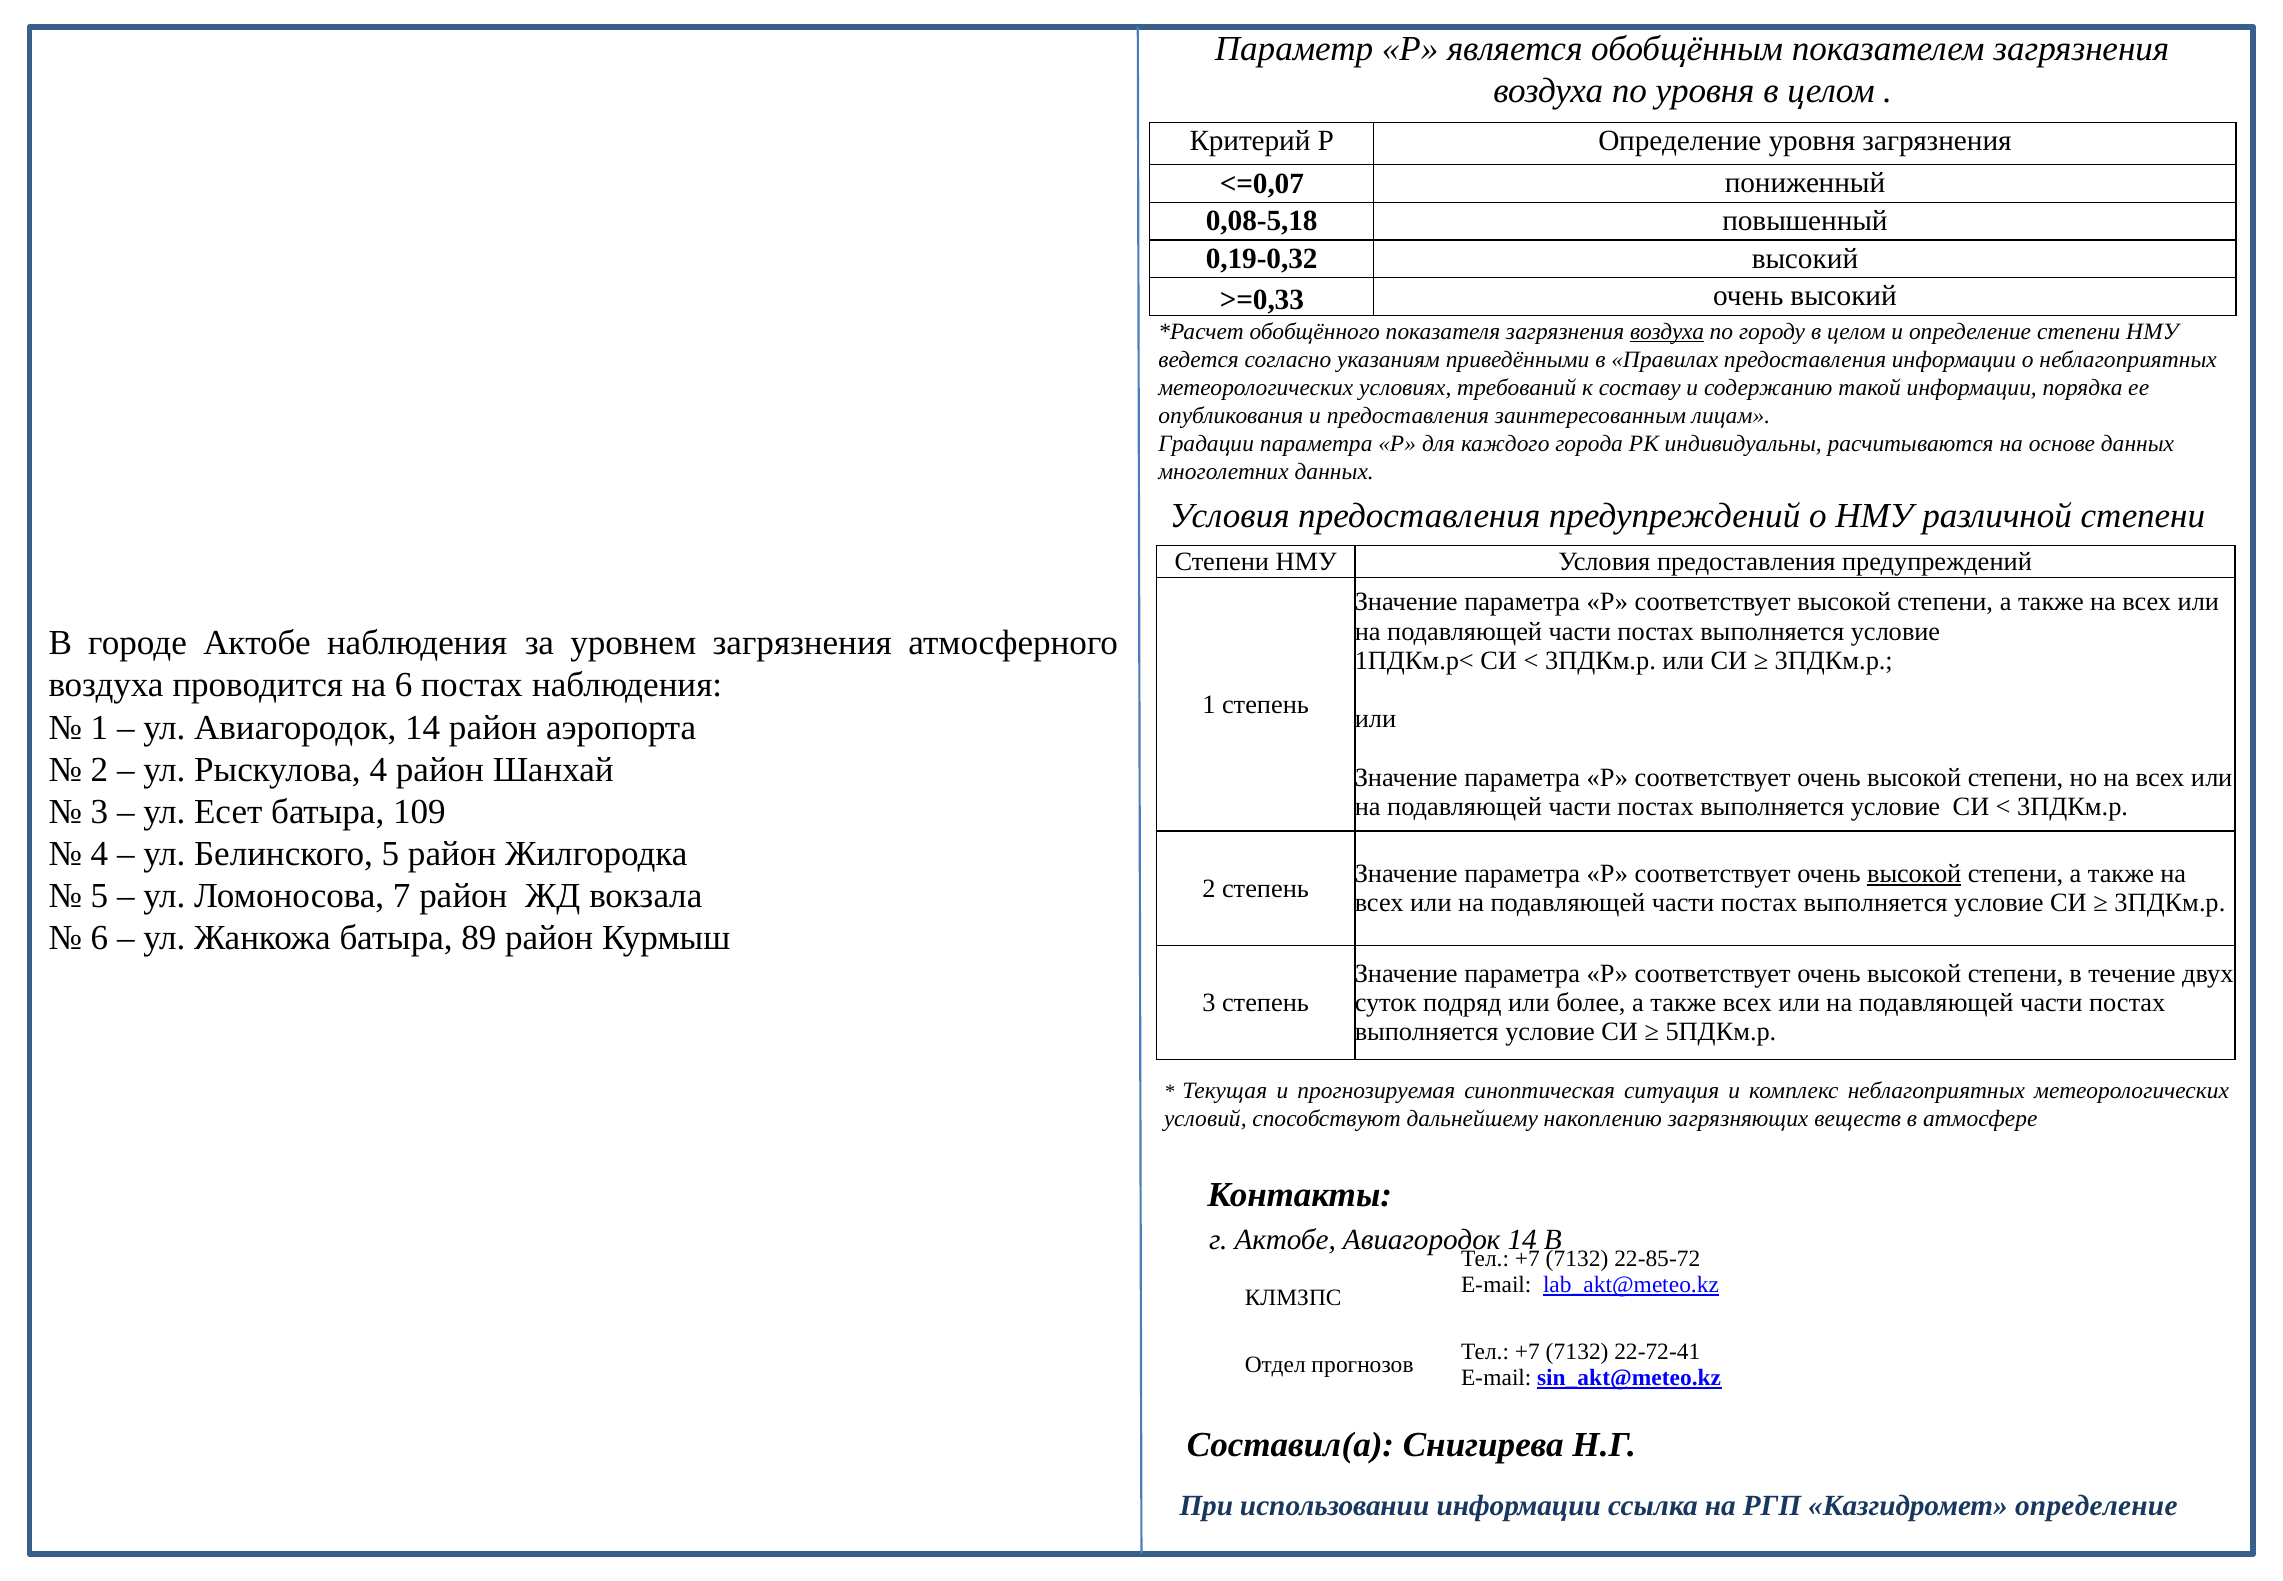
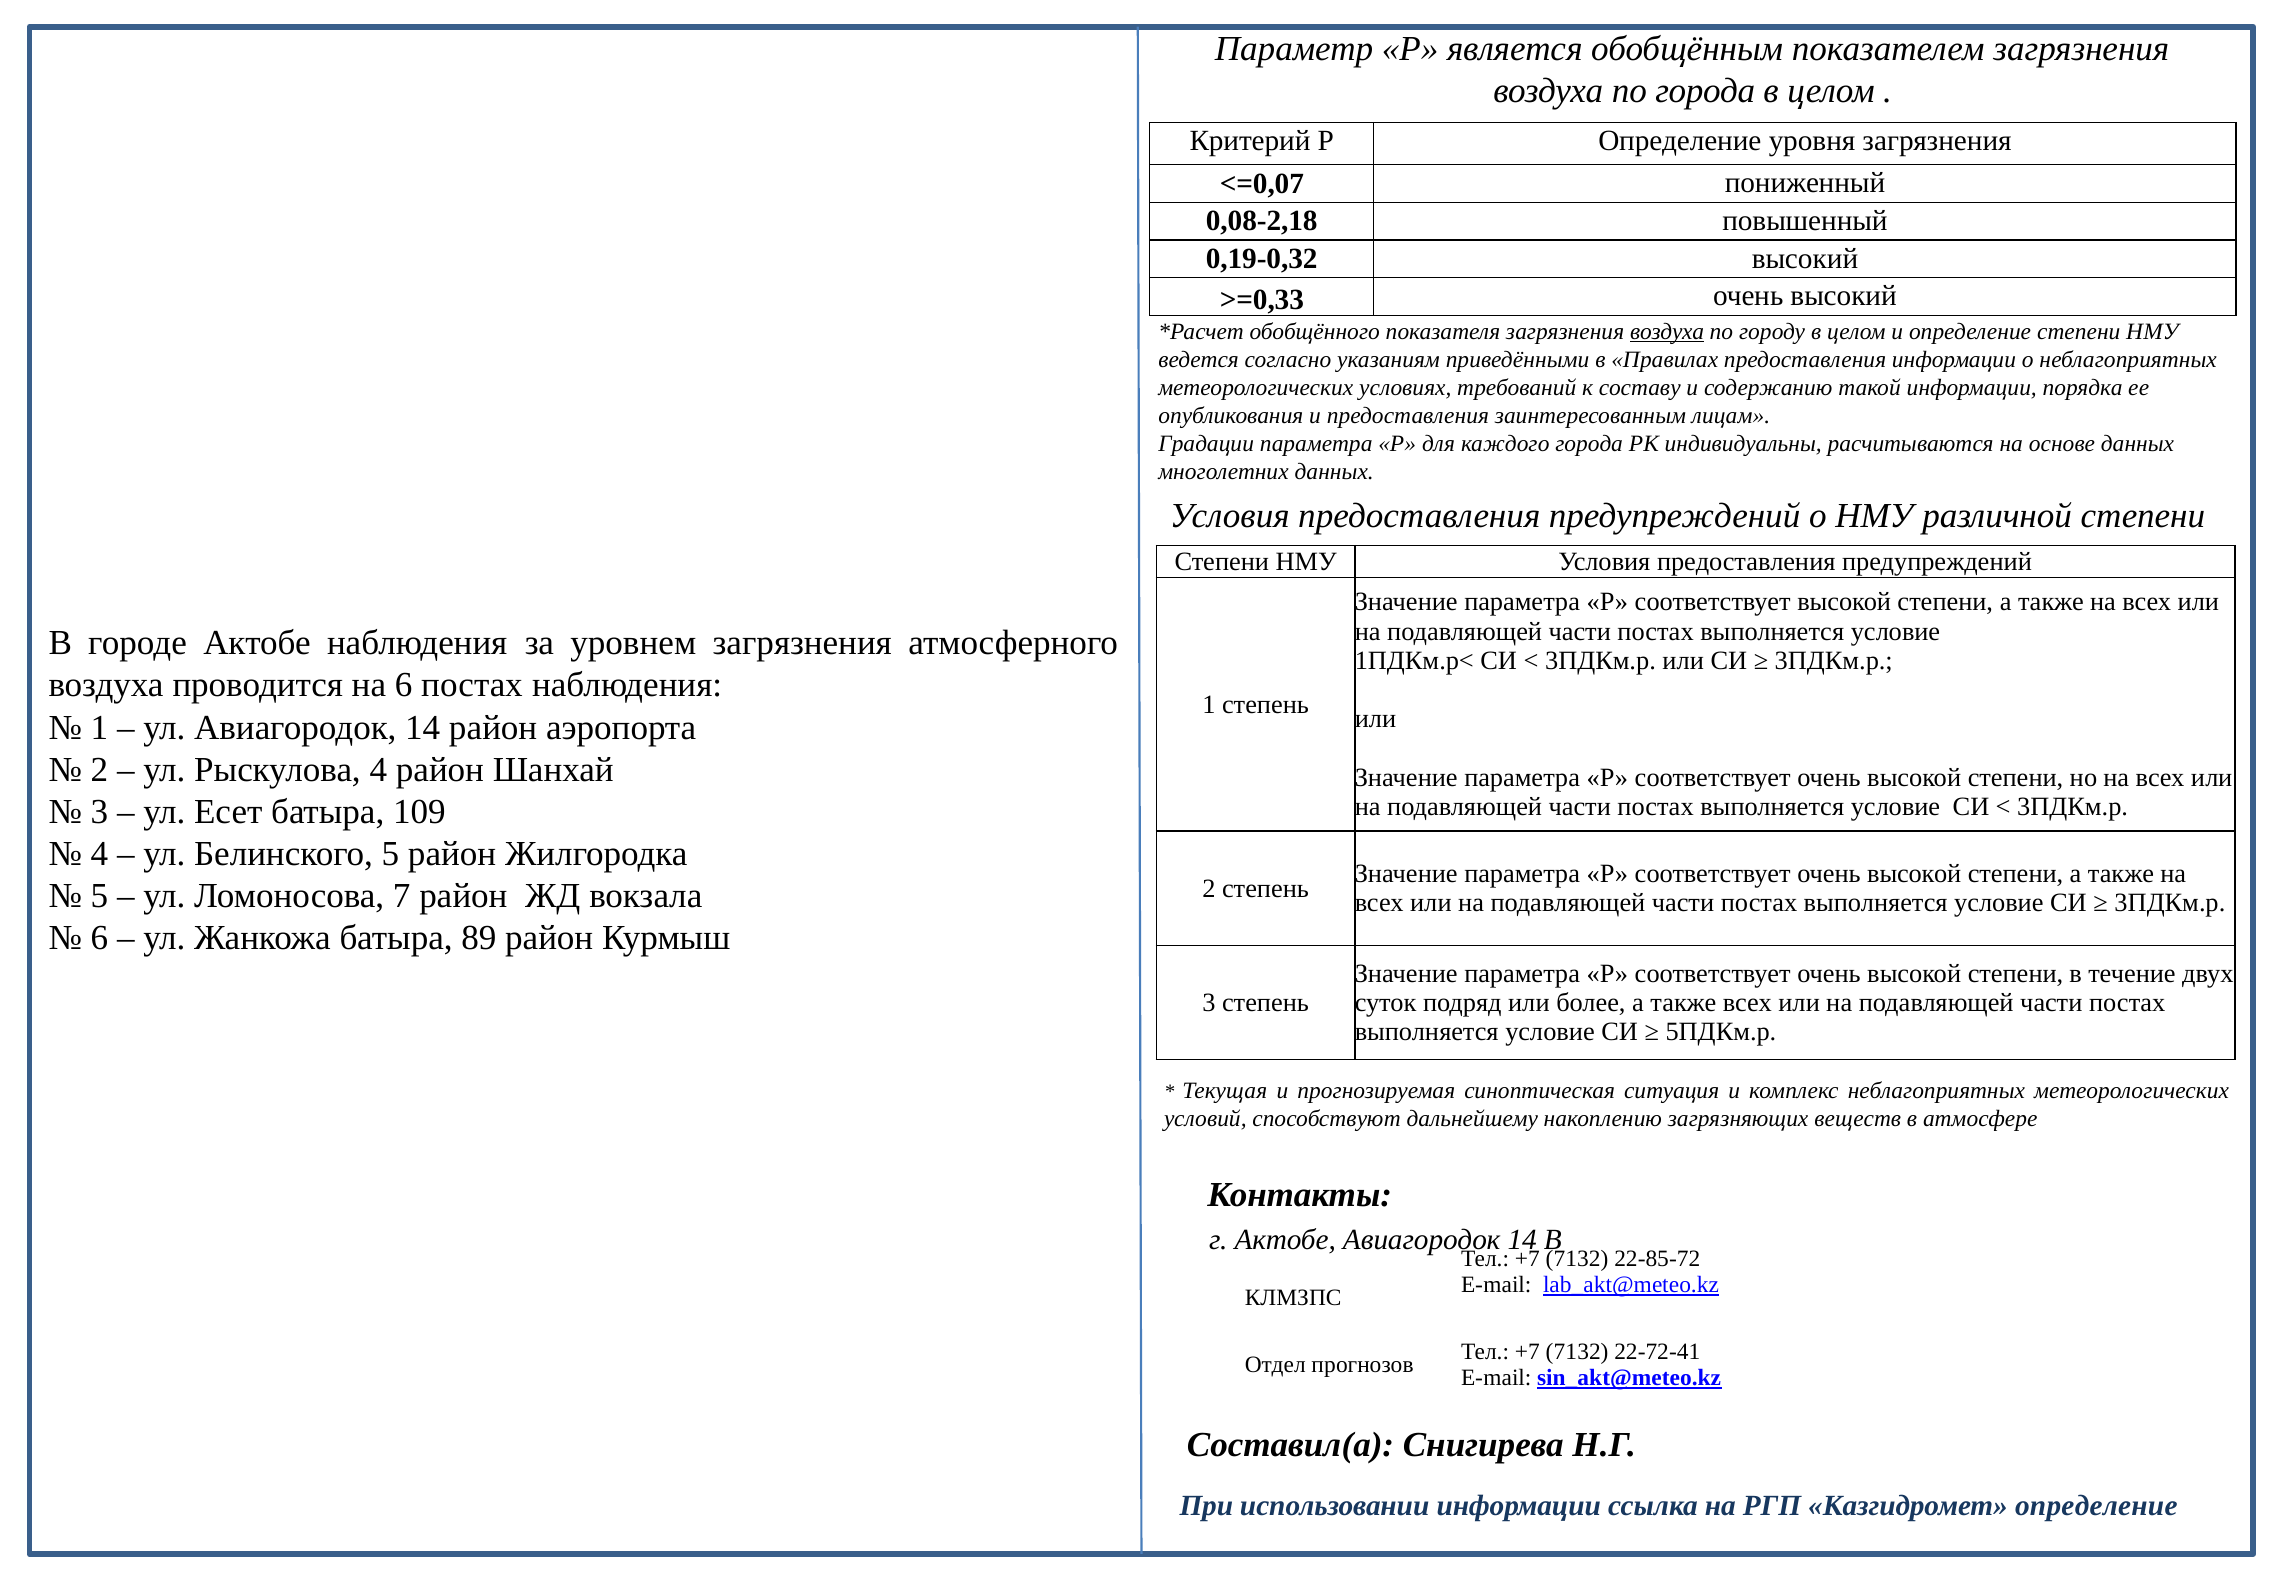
по уровня: уровня -> города (1705, 91)
0,08-5,18: 0,08-5,18 -> 0,08-2,18 (1262, 221)
высокой underline: present -> none (1914, 873)
